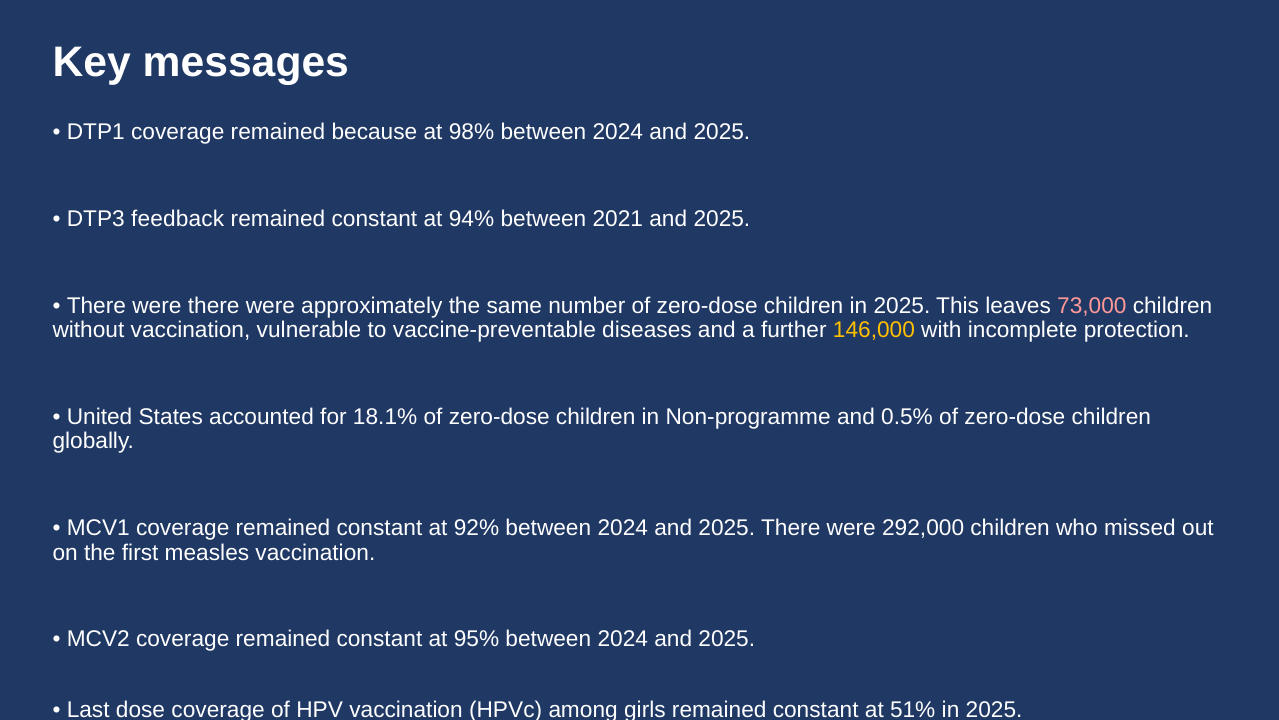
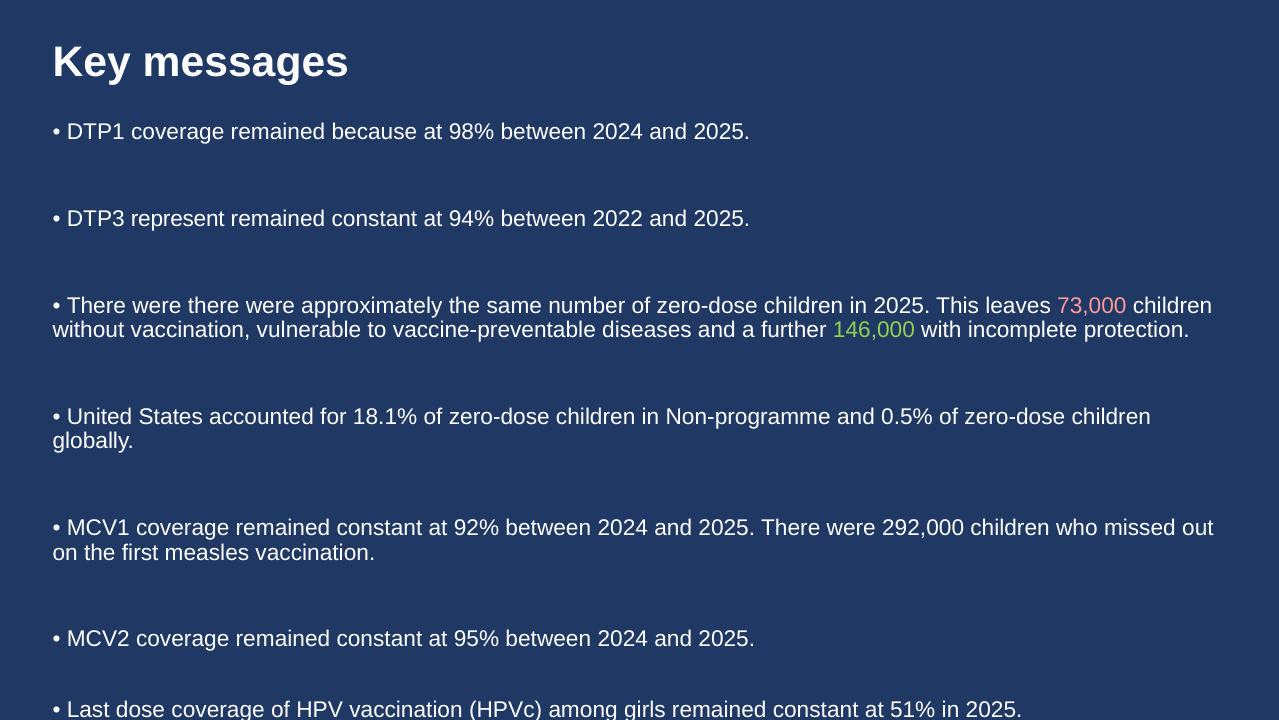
feedback: feedback -> represent (178, 219)
2021: 2021 -> 2022 (618, 219)
146,000 colour: yellow -> light green (874, 330)
